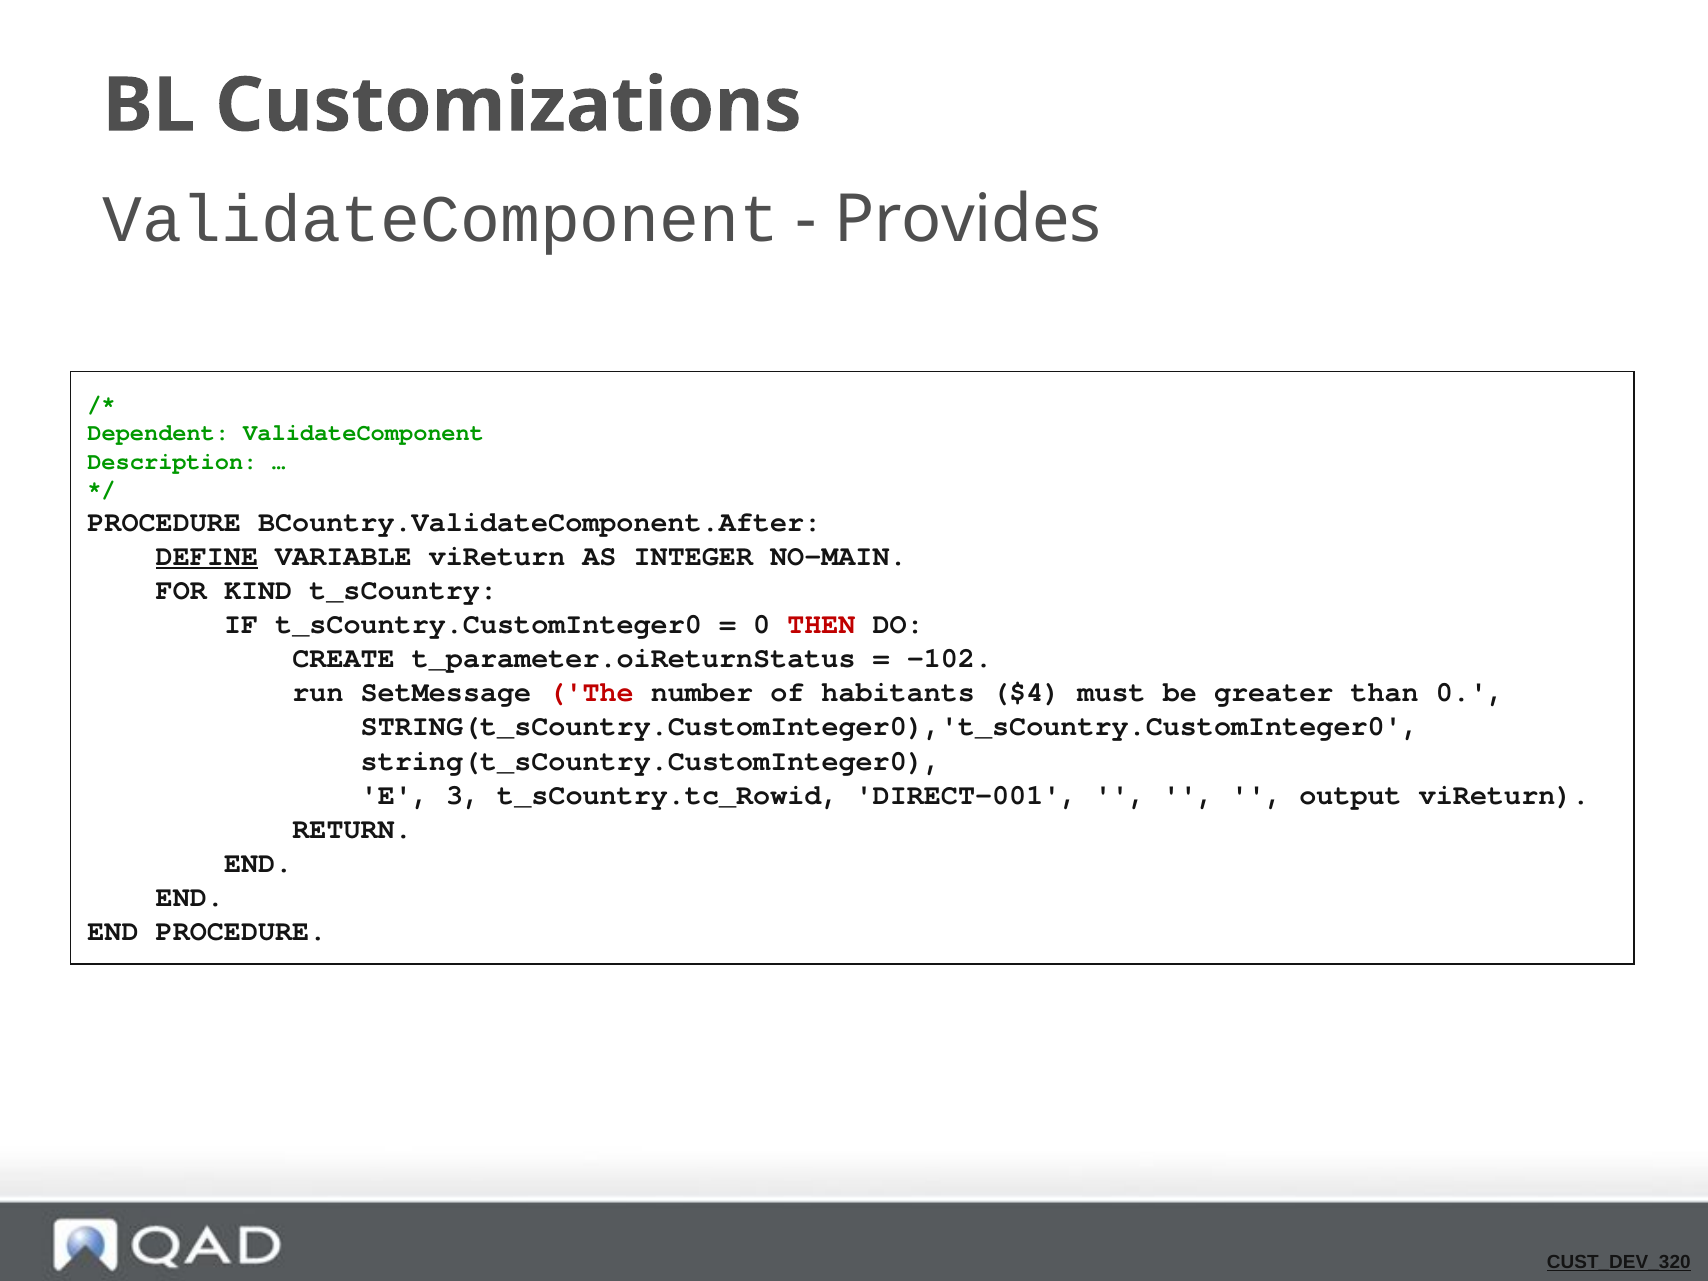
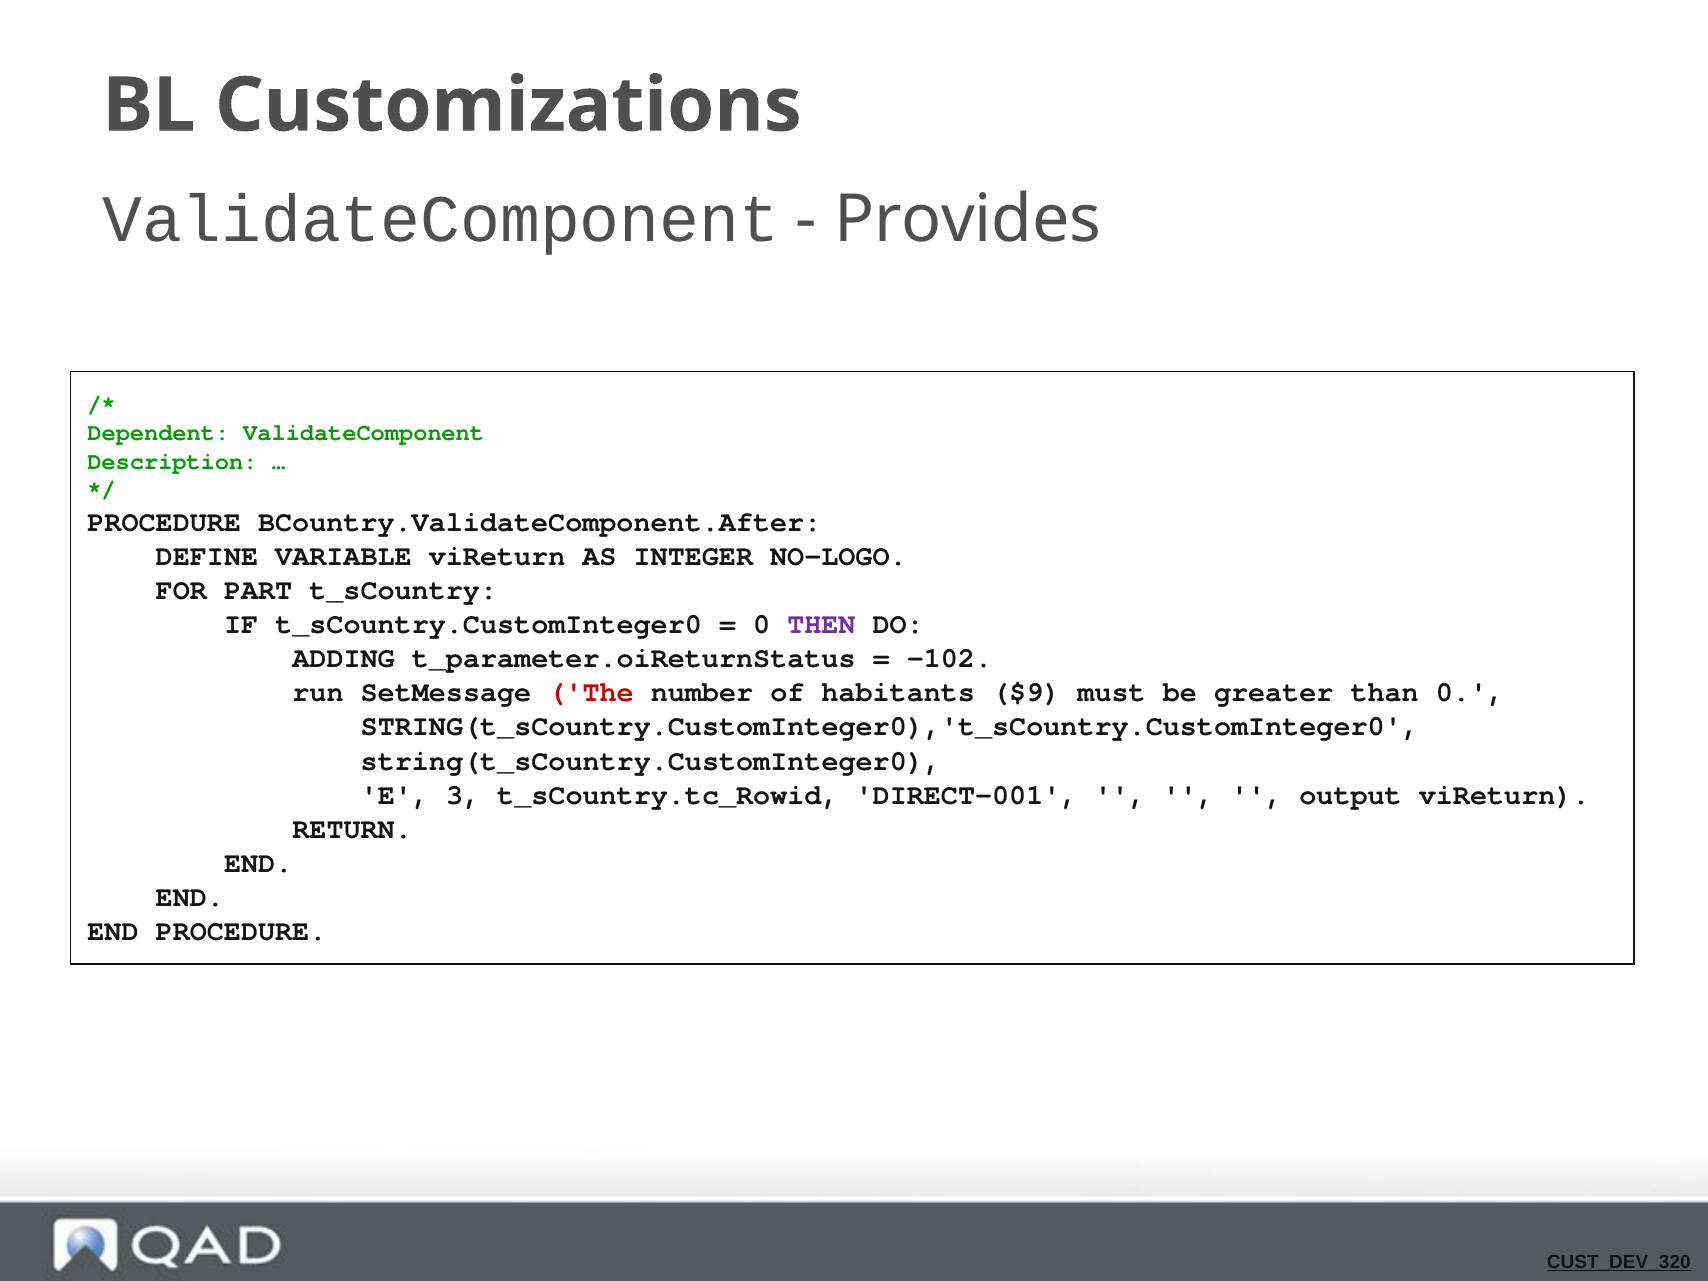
DEFINE underline: present -> none (207, 556)
NO-MAIN: NO-MAIN -> NO-LOGO (838, 556)
KIND: KIND -> PART (258, 590)
THEN colour: red -> purple (821, 624)
CREATE: CREATE -> ADDING (344, 658)
$4: $4 -> $9 (1026, 692)
